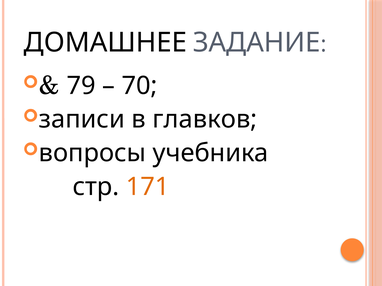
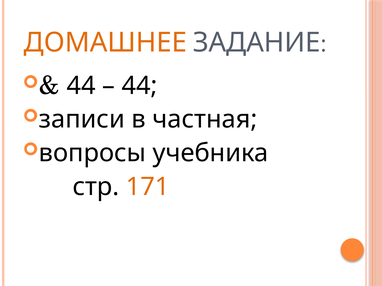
ДОМАШНЕЕ colour: black -> orange (105, 43)
79: 79 -> 44 (81, 86)
70: 70 -> 44 (140, 86)
главков: главков -> частная (205, 120)
